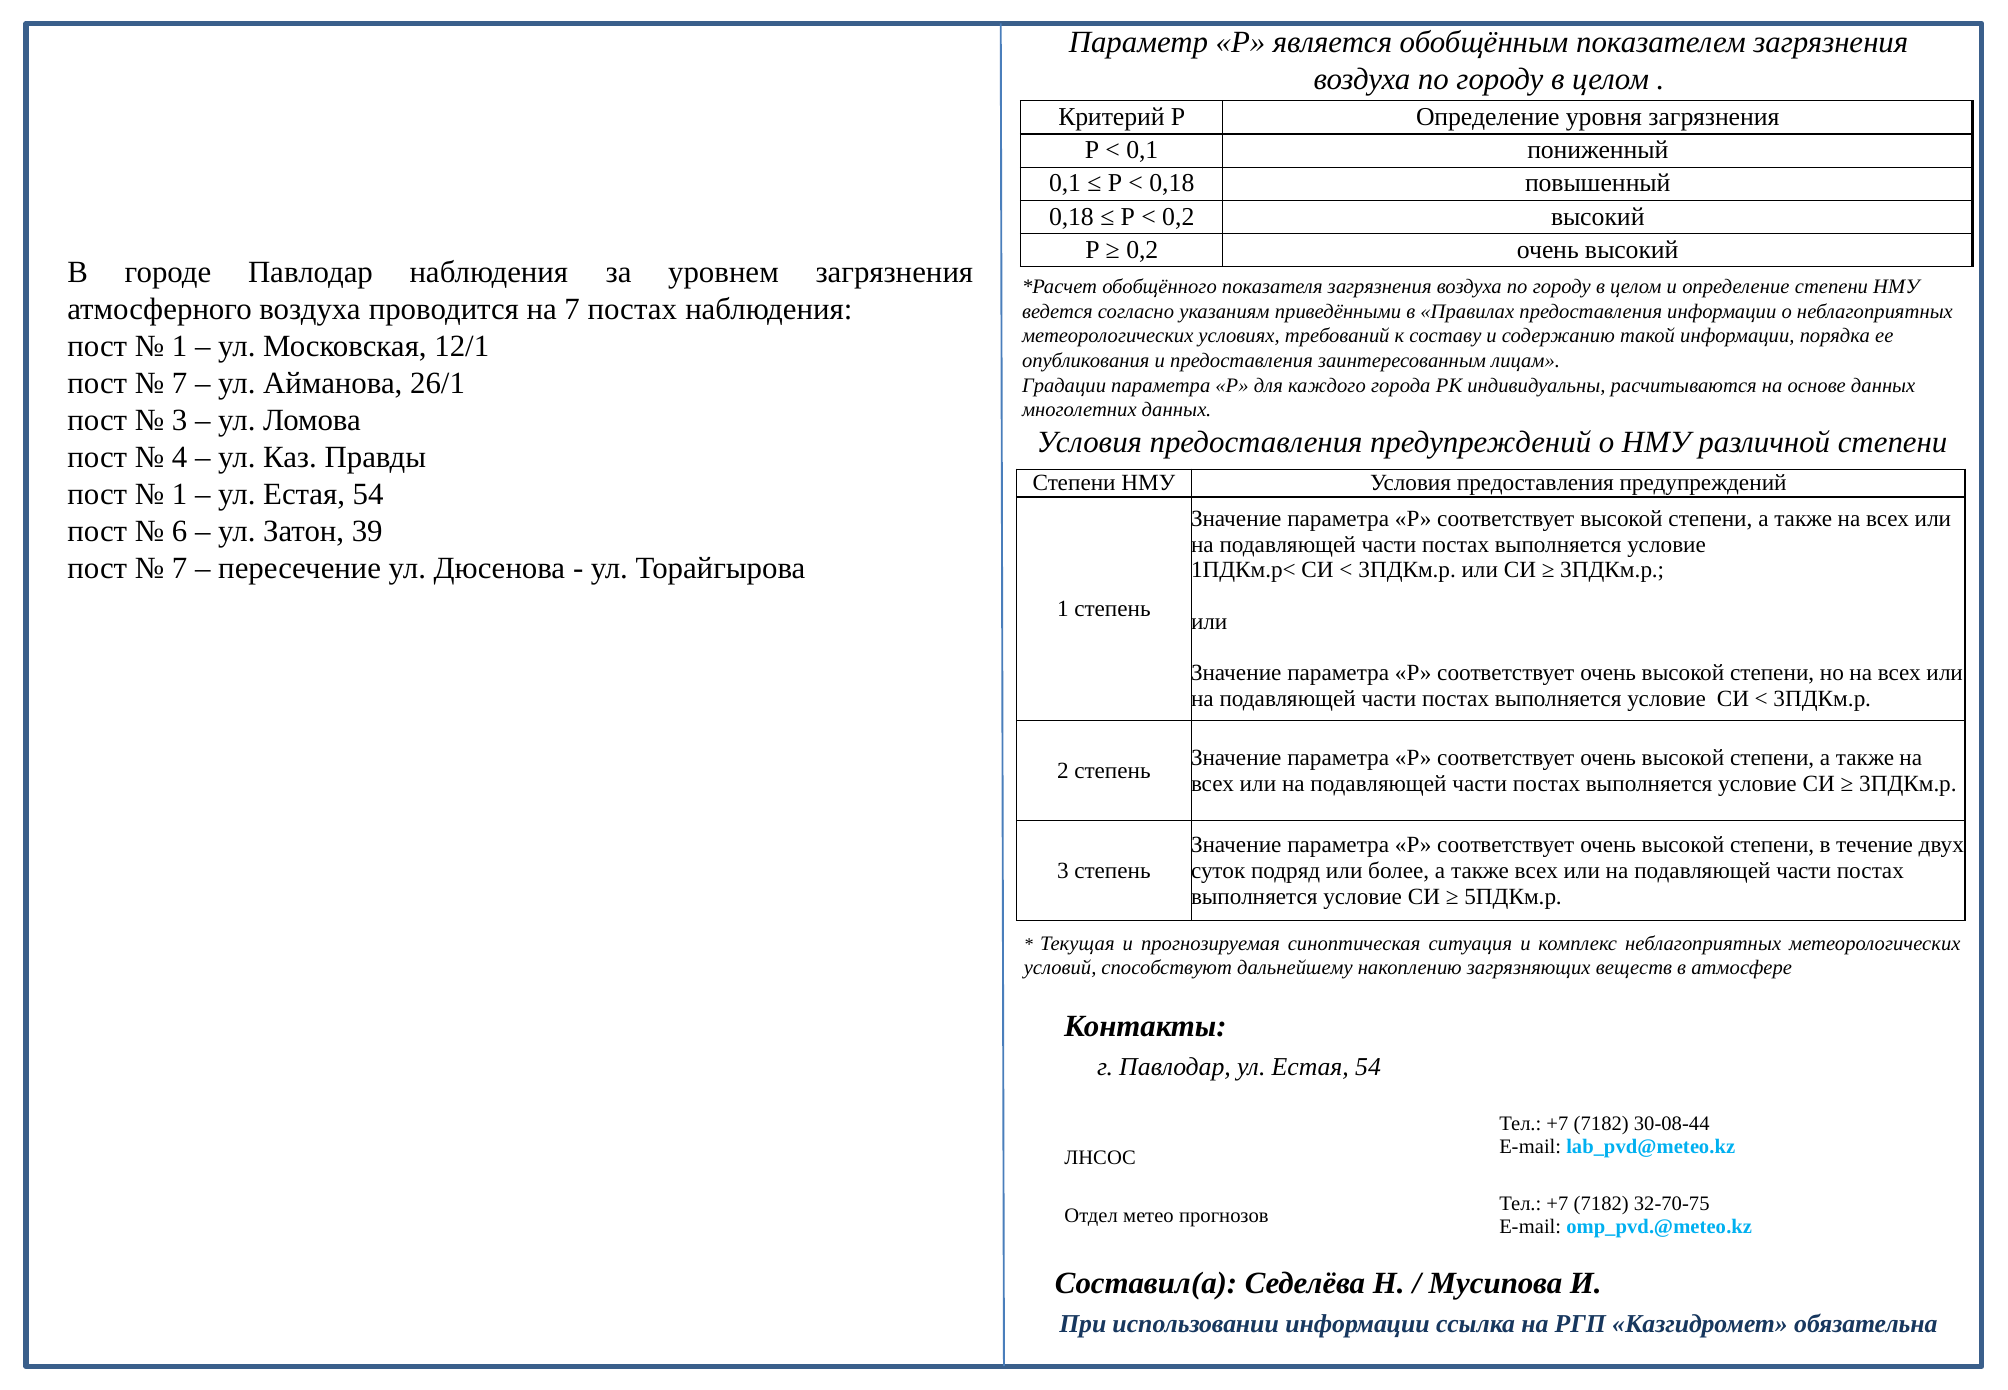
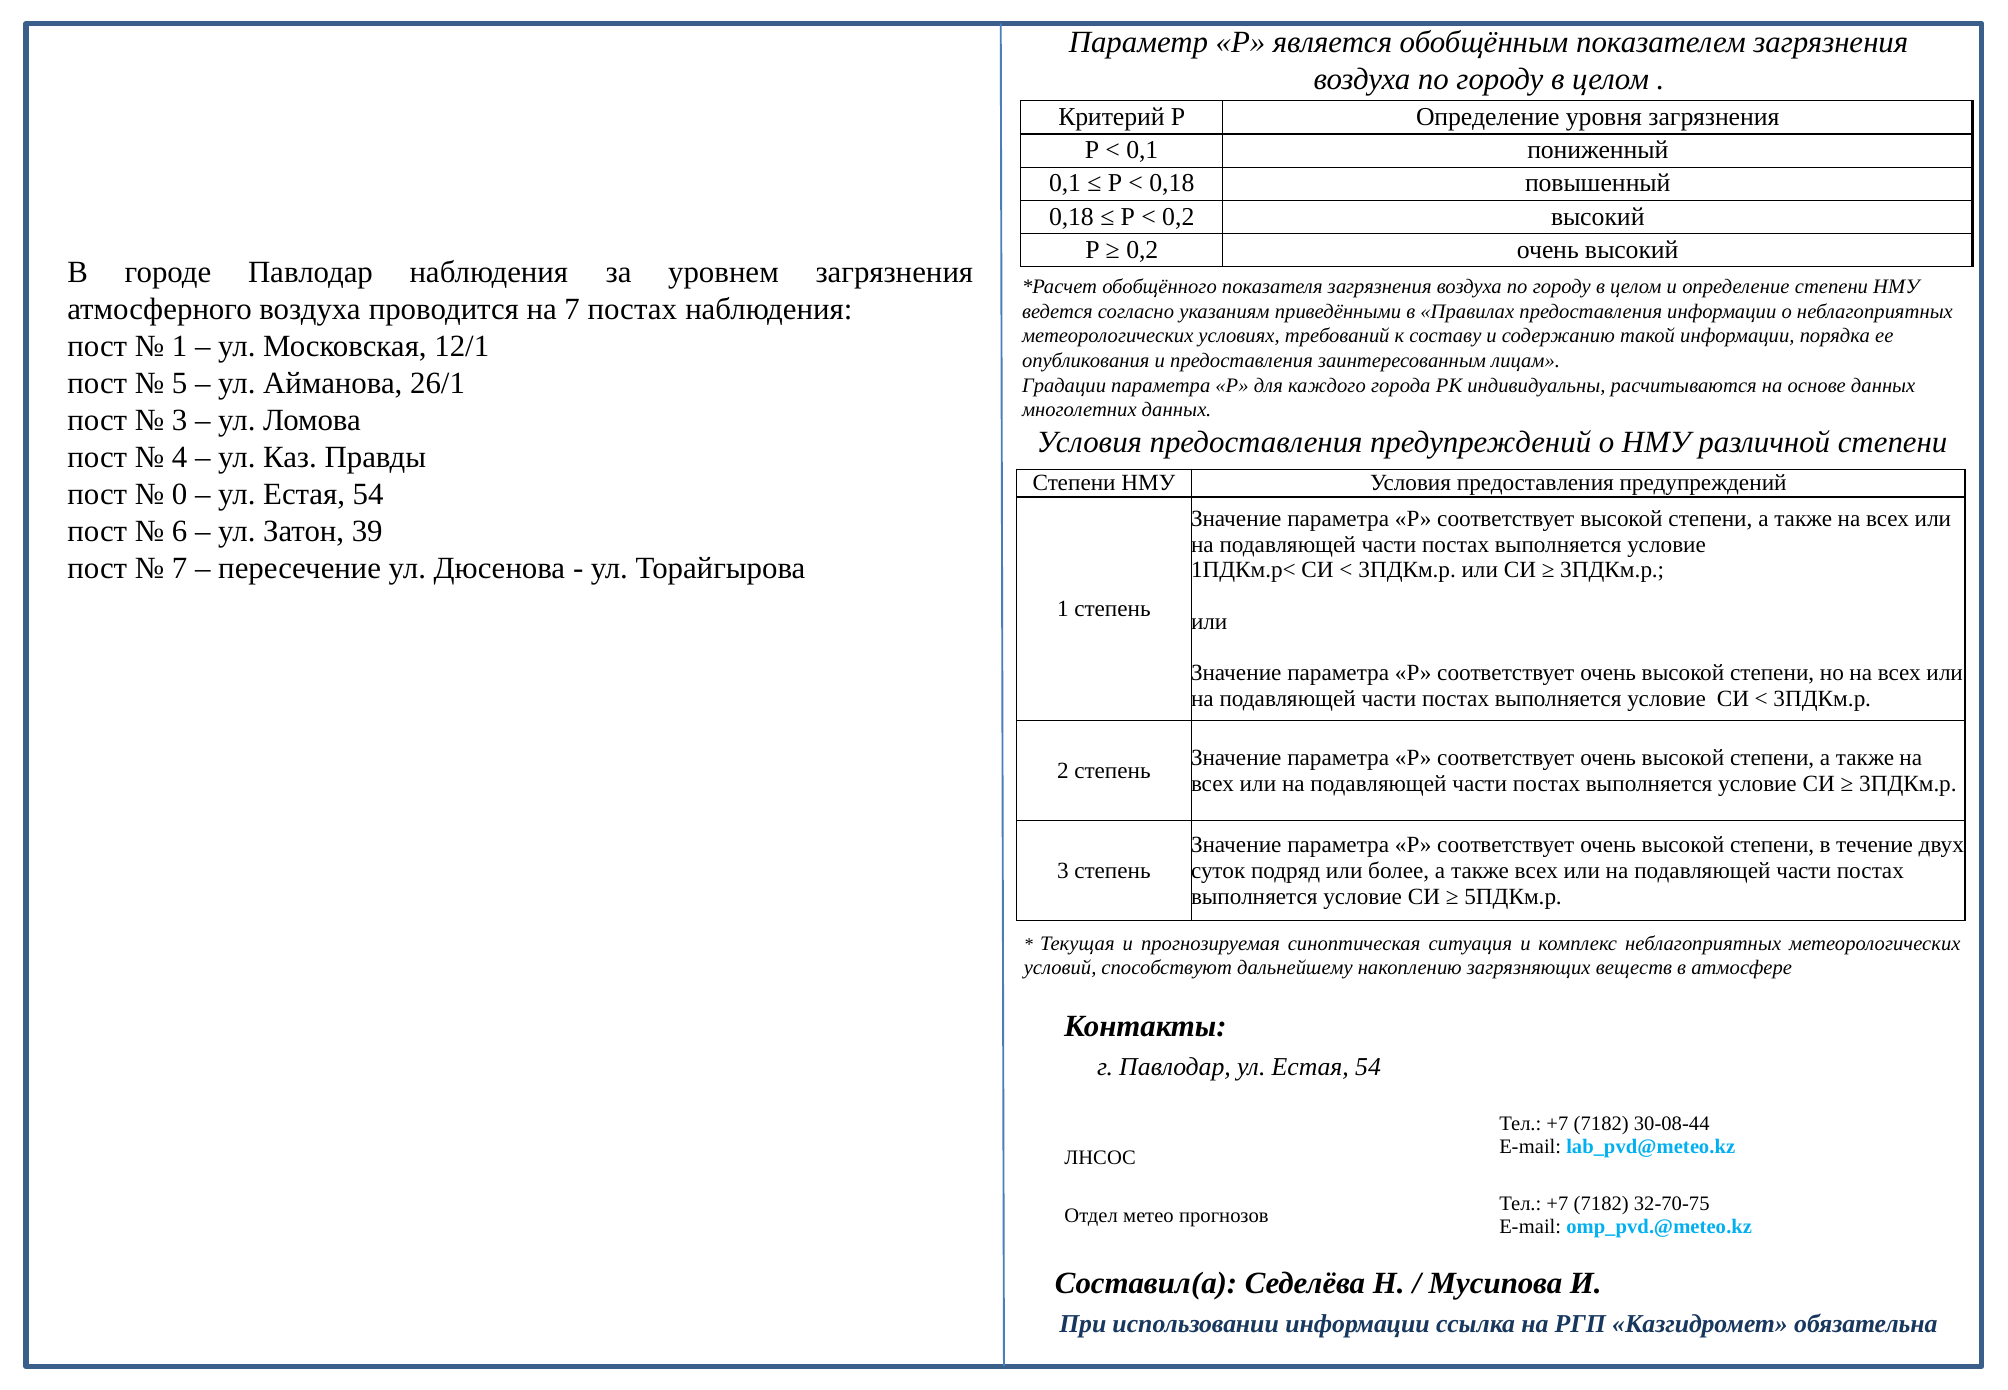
7: 7 -> 5 (180, 384)
1: 1 -> 0 (180, 495)
